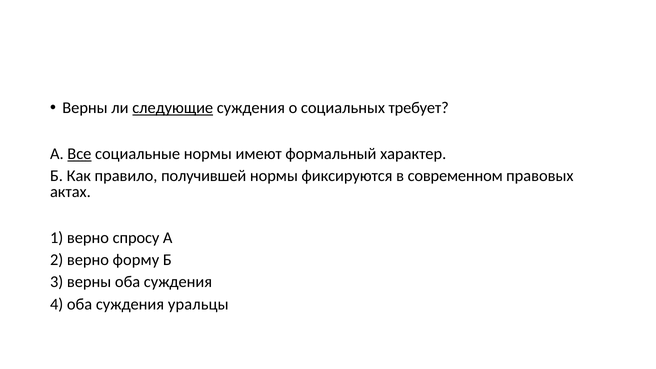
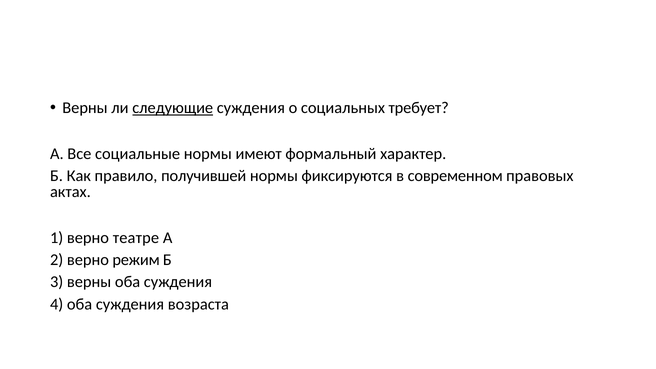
Все underline: present -> none (79, 154)
спросу: спросу -> театре (136, 238)
форму: форму -> режим (136, 260)
уральцы: уральцы -> возраста (198, 304)
